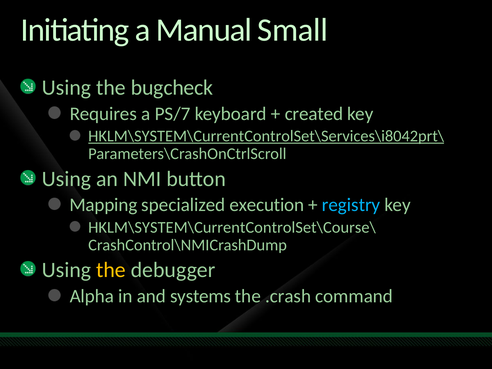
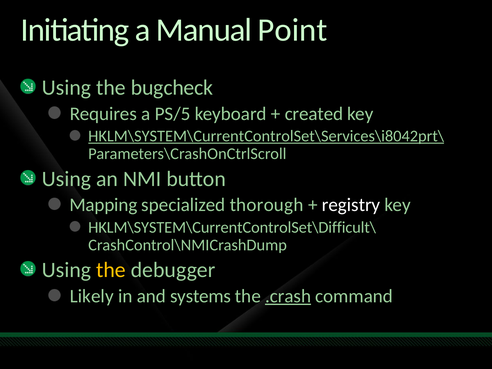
Small: Small -> Point (292, 30)
PS/7: PS/7 -> PS/5 (173, 114)
execution: execution -> thorough (267, 205)
registry colour: light blue -> white (351, 205)
HKLM\SYSTEM\CurrentControlSet\Course\: HKLM\SYSTEM\CurrentControlSet\Course\ -> HKLM\SYSTEM\CurrentControlSet\Difficult\ (232, 227)
Alpha: Alpha -> Likely (92, 296)
.crash underline: none -> present (288, 296)
